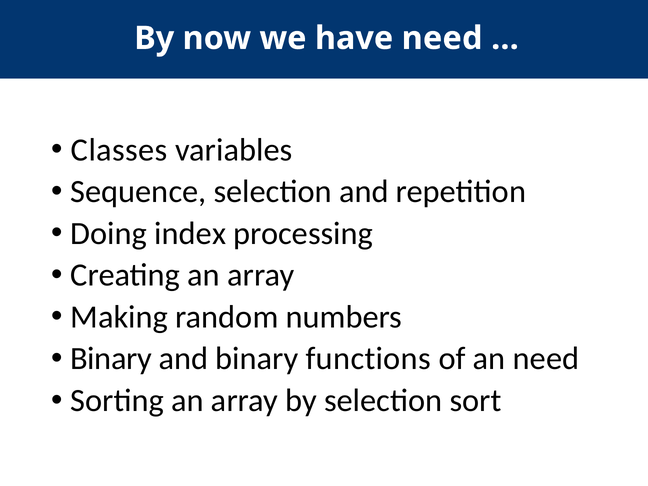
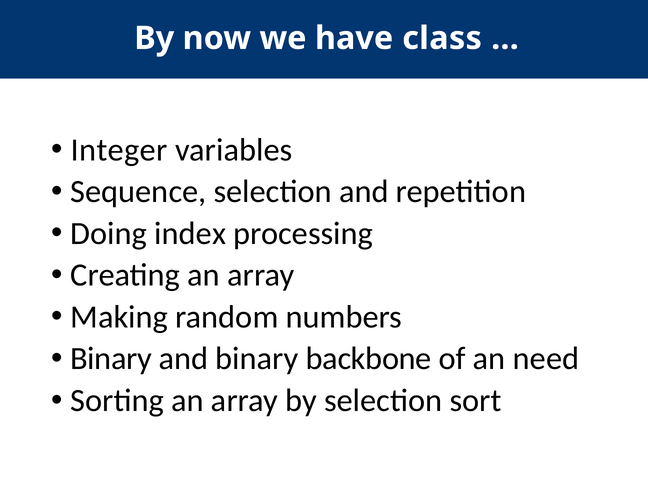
have need: need -> class (442, 38)
Classes: Classes -> Integer (119, 150)
functions: functions -> backbone (369, 359)
